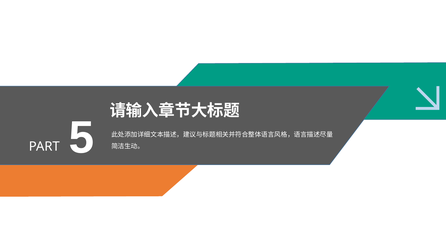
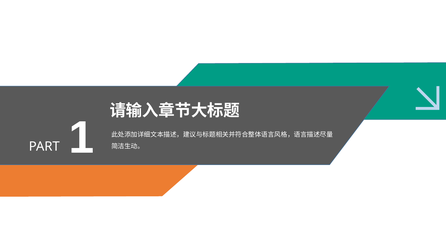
5: 5 -> 1 (81, 138)
